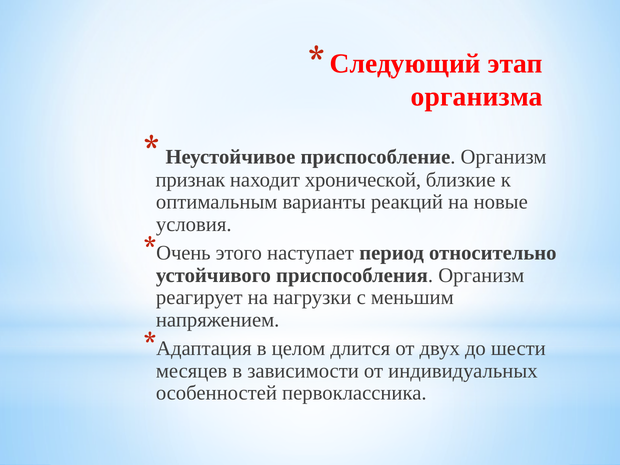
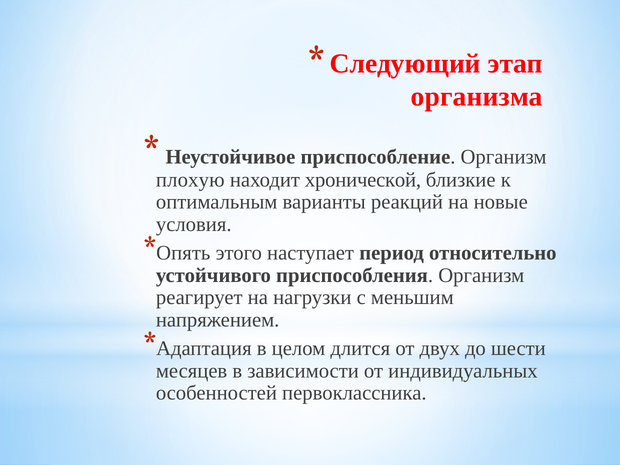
признак: признак -> плохую (190, 180)
Очень: Очень -> Опять (183, 253)
